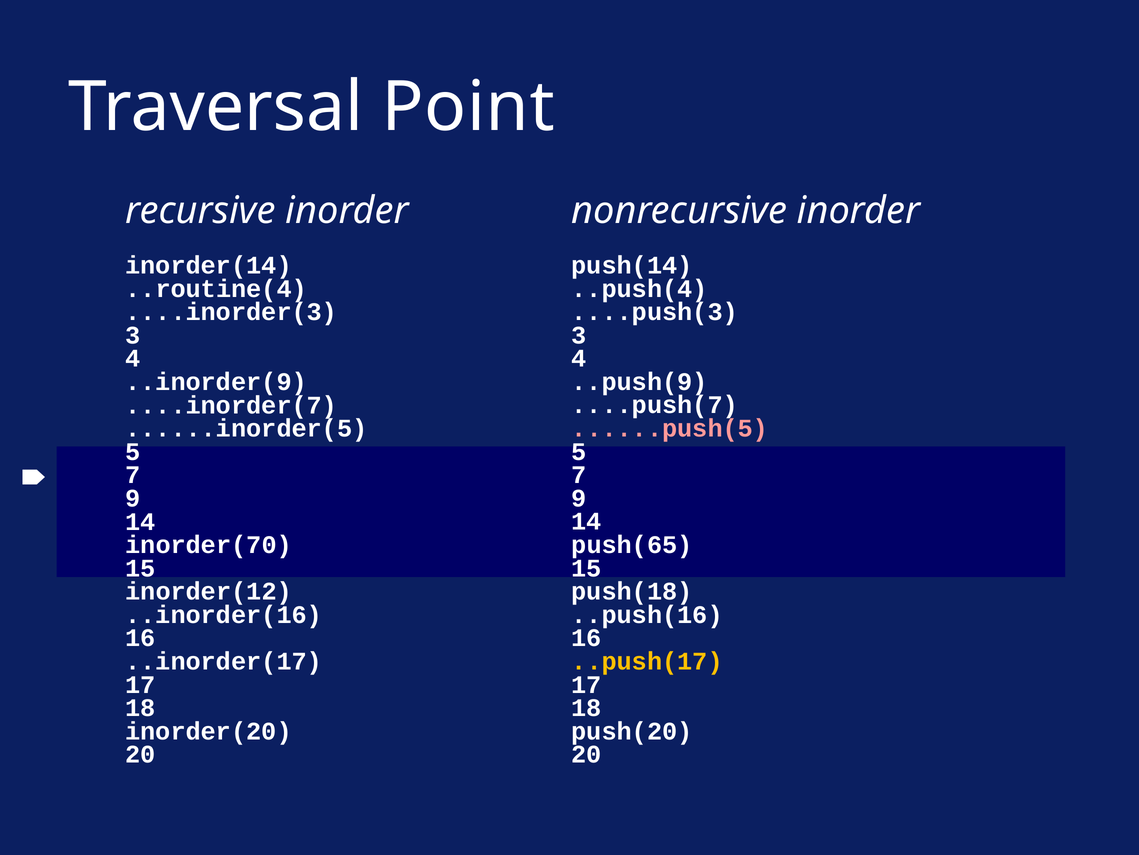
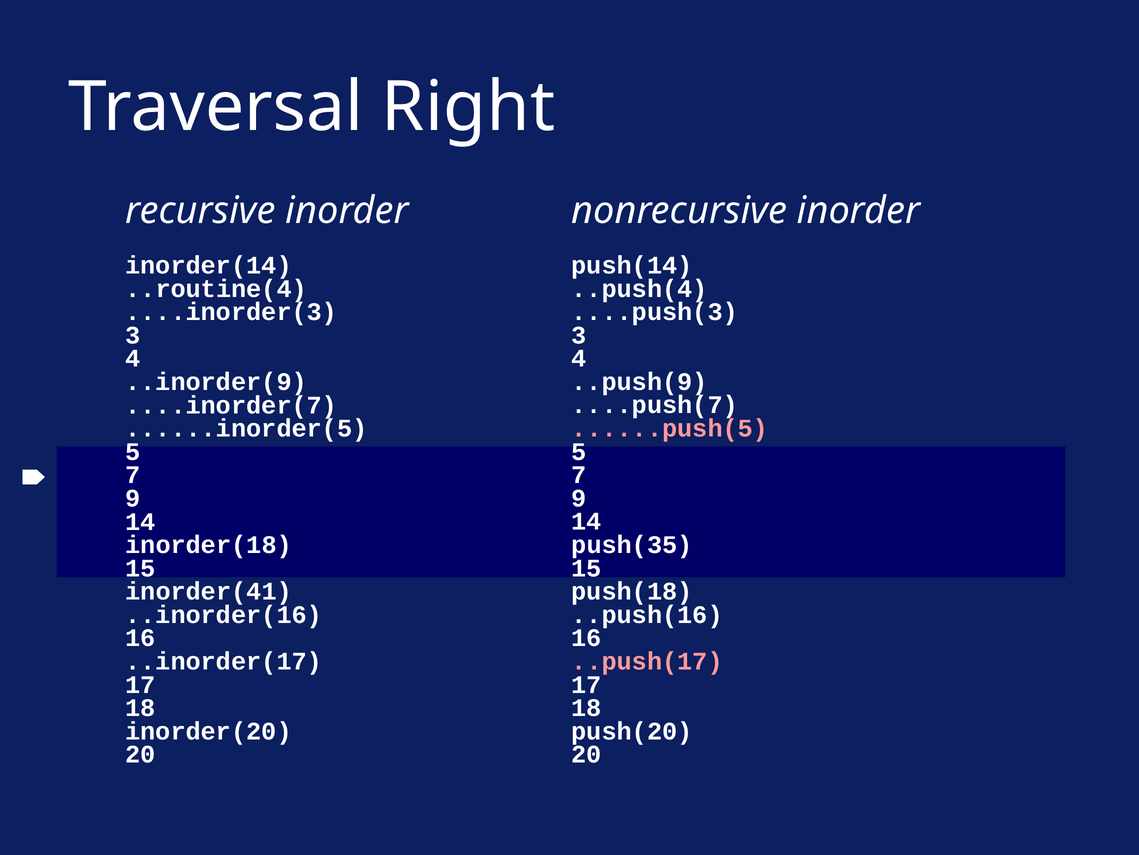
Point: Point -> Right (468, 107)
push(65: push(65 -> push(35 (632, 544)
inorder(70: inorder(70 -> inorder(18 (209, 544)
inorder(12: inorder(12 -> inorder(41 (209, 591)
..push(17 colour: yellow -> pink (647, 661)
